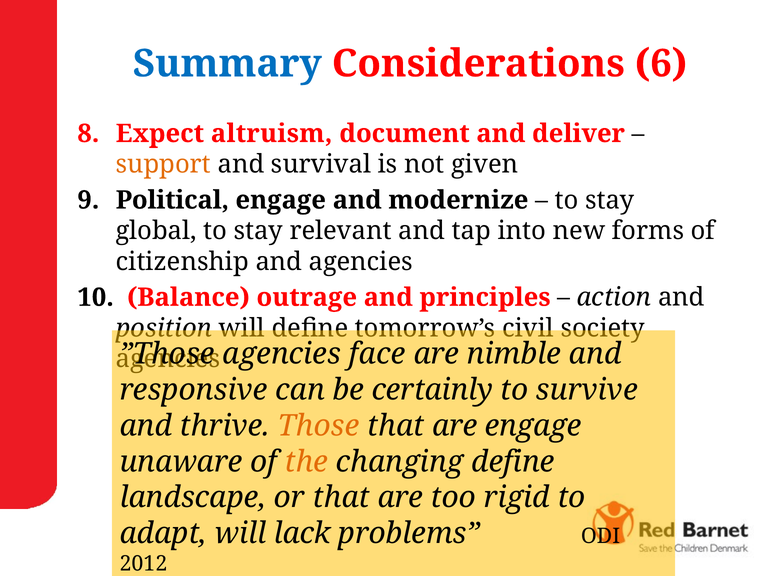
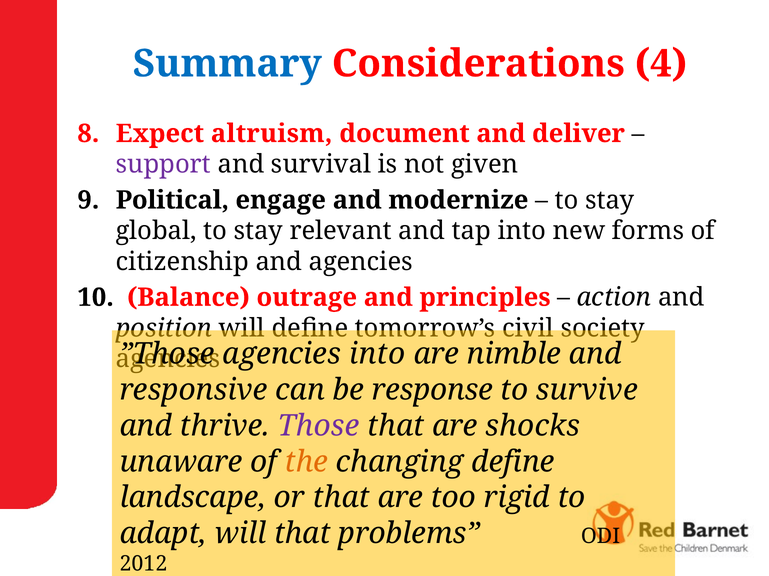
6: 6 -> 4 (661, 64)
support colour: orange -> purple (163, 165)
agencies face: face -> into (377, 355)
certainly: certainly -> response (432, 390)
Those colour: orange -> purple (319, 426)
are engage: engage -> shocks (533, 426)
will lack: lack -> that (302, 534)
